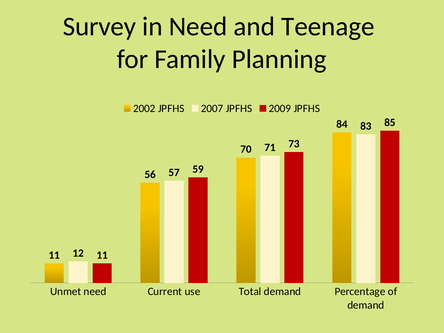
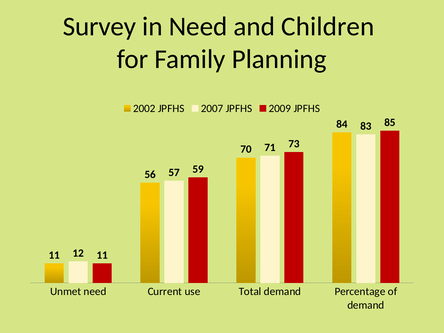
Teenage: Teenage -> Children (328, 27)
